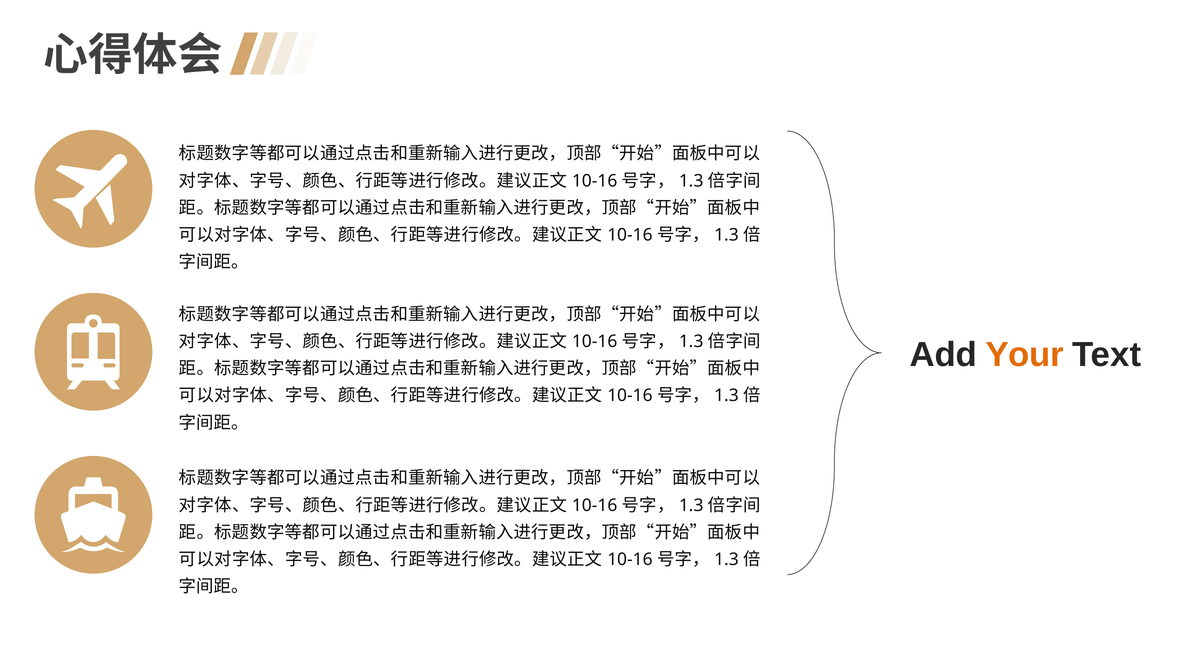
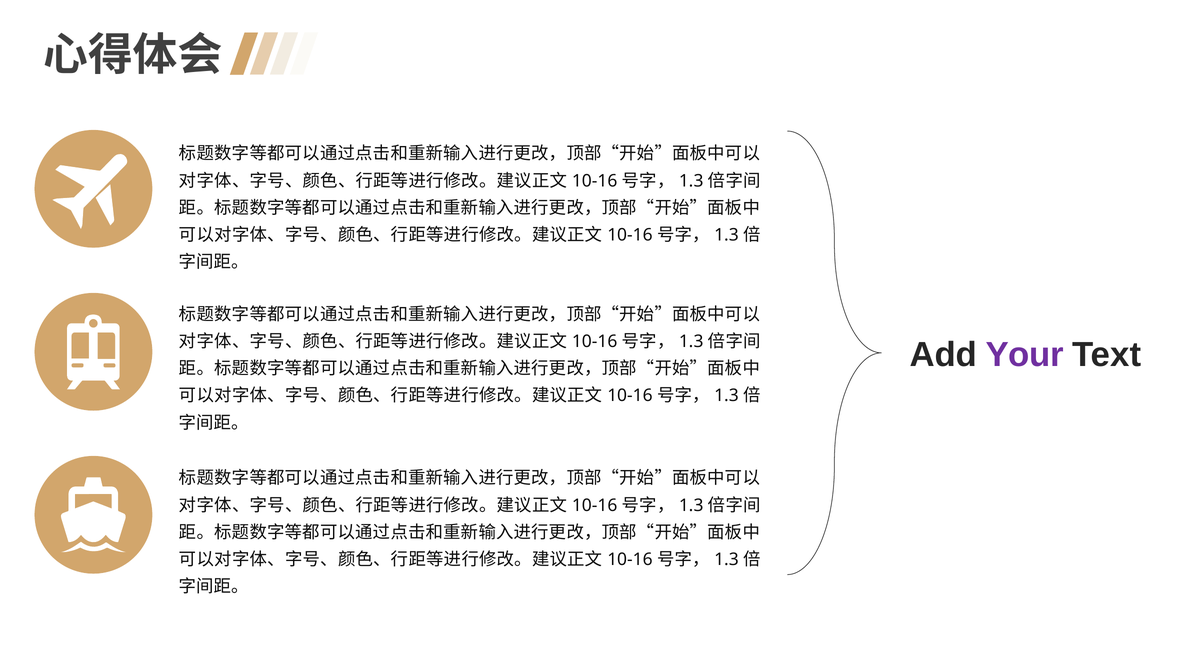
Your colour: orange -> purple (1025, 355)
